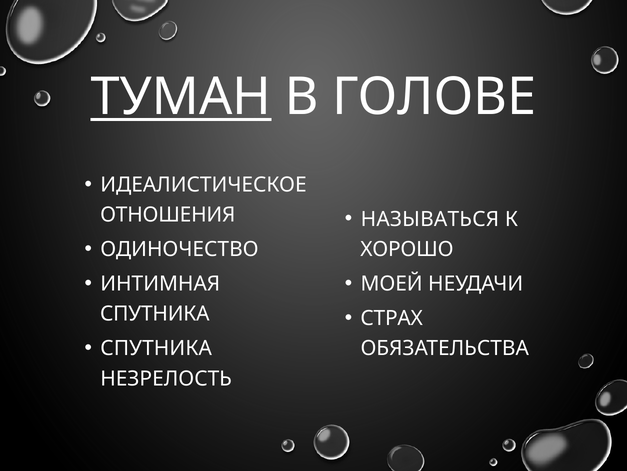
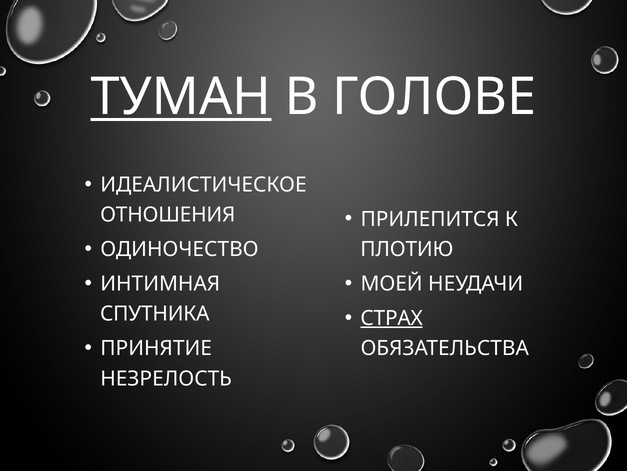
НАЗЫВАТЬСЯ: НАЗЫВАТЬСЯ -> ПРИЛЕПИТСЯ (430, 219)
ХОРОШО: ХОРОШО -> ПЛОТИЮ (407, 249)
СТРАХ underline: none -> present (392, 318)
СПУТНИКА: СПУТНИКА -> ПРИНЯТИЕ (156, 348)
